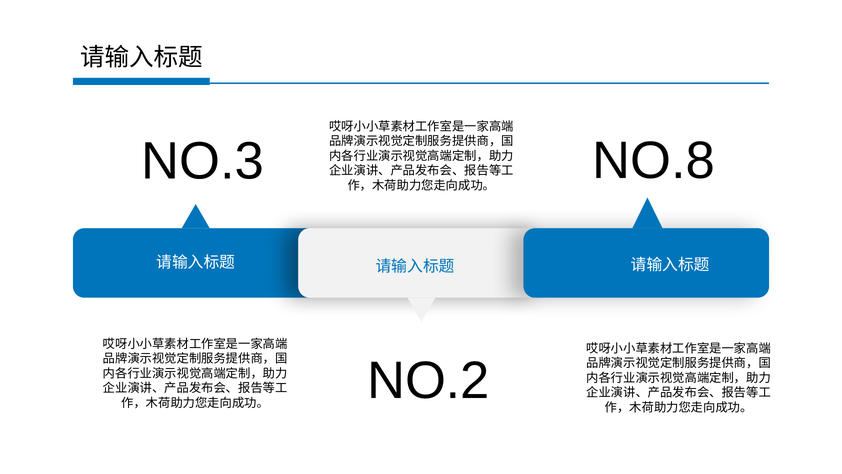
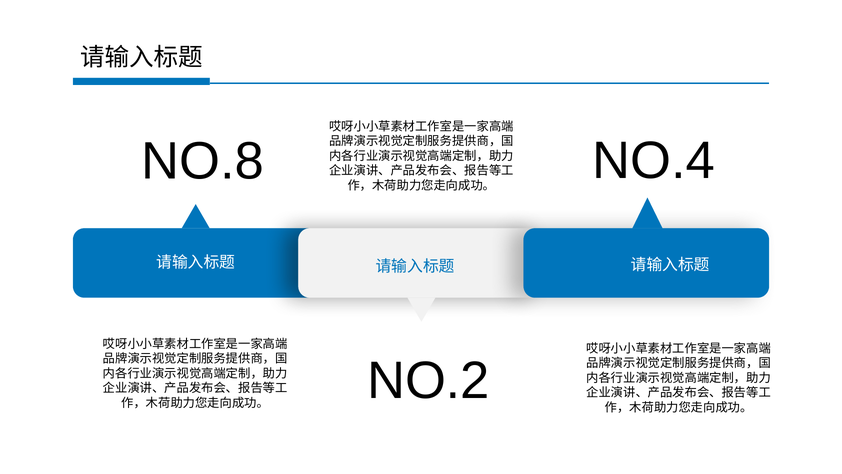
NO.8: NO.8 -> NO.4 (654, 161)
NO.3: NO.3 -> NO.8 (203, 161)
